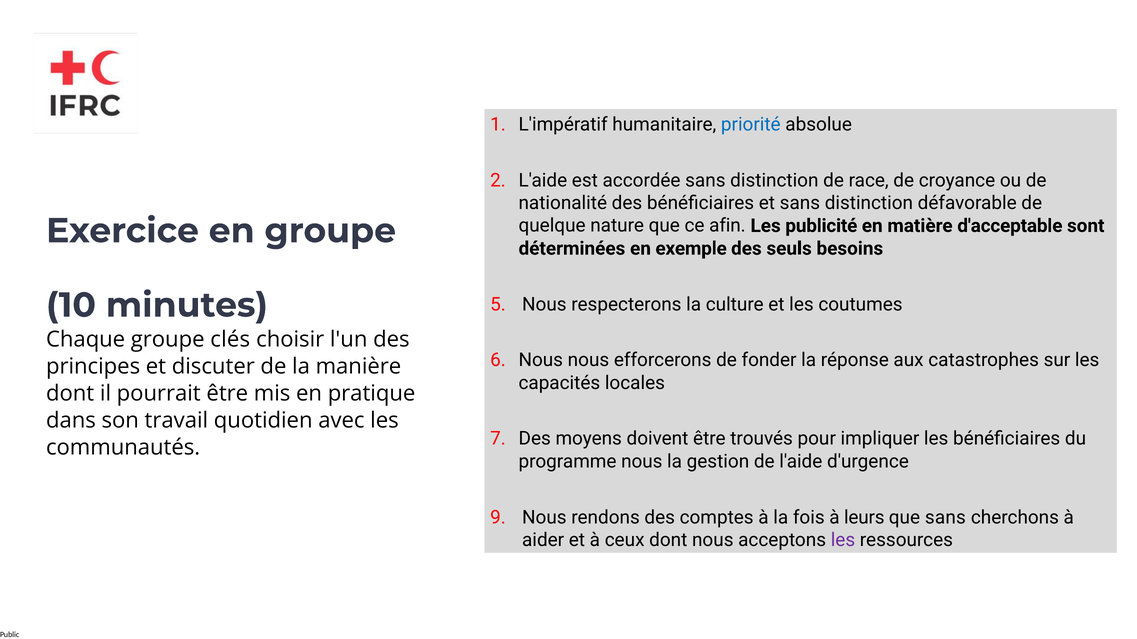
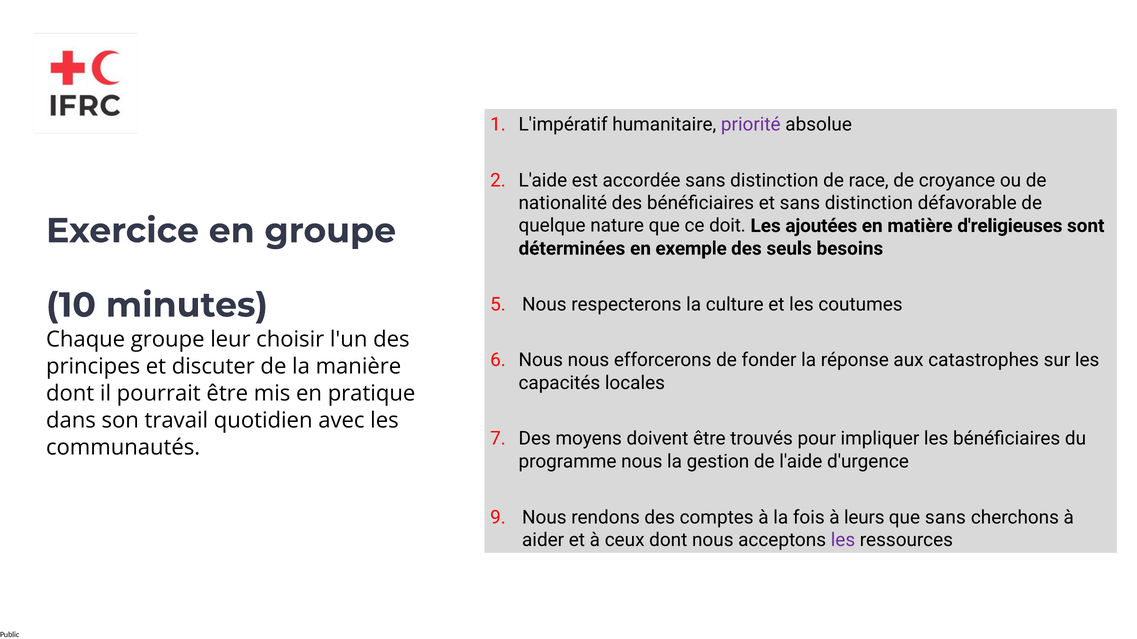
priorité colour: blue -> purple (751, 125)
afin: afin -> doit (727, 226)
publicité: publicité -> ajoutées (821, 226)
d'acceptable: d'acceptable -> d'religieuses (1010, 226)
clés: clés -> leur (230, 340)
